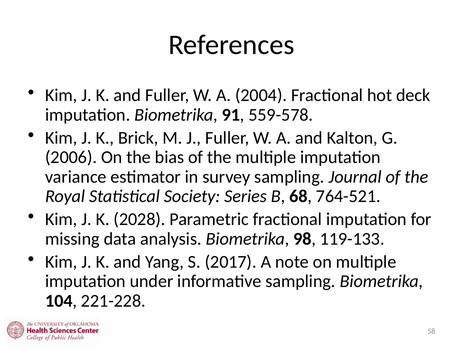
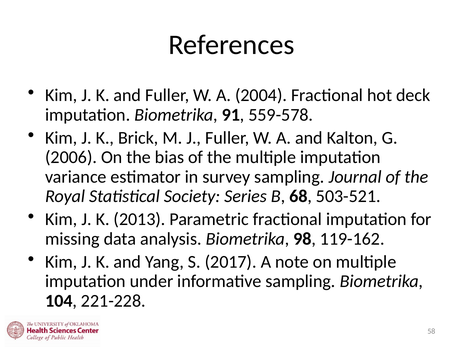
764-521: 764-521 -> 503-521 (348, 196)
2028: 2028 -> 2013 (140, 220)
119-133: 119-133 -> 119-162 (352, 239)
